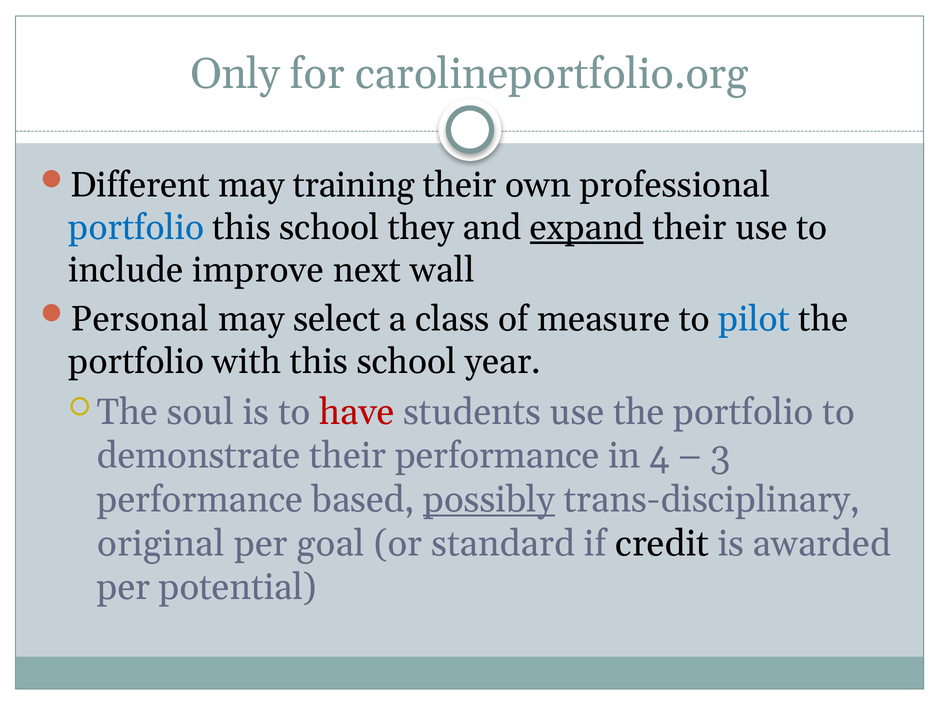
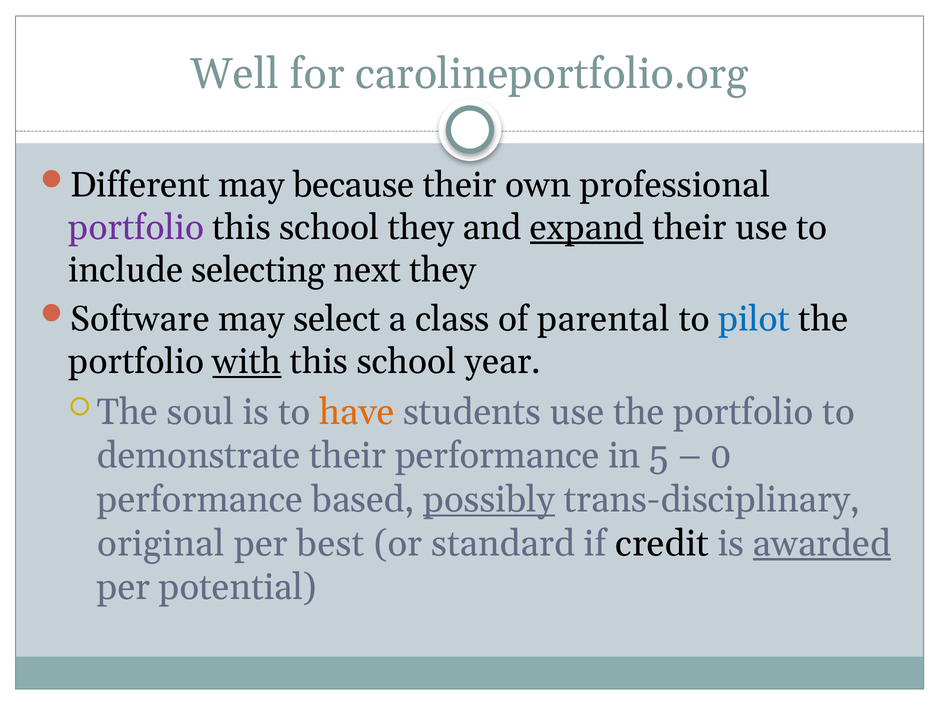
Only: Only -> Well (235, 74)
training: training -> because (354, 185)
portfolio colour: blue -> purple (136, 228)
improve: improve -> selecting (258, 270)
next wall: wall -> they (443, 270)
Personal: Personal -> Software (140, 319)
measure: measure -> parental (603, 319)
with underline: none -> present (247, 362)
have colour: red -> orange (357, 412)
4: 4 -> 5 (659, 456)
3: 3 -> 0 (721, 456)
goal: goal -> best (331, 543)
awarded underline: none -> present (822, 543)
